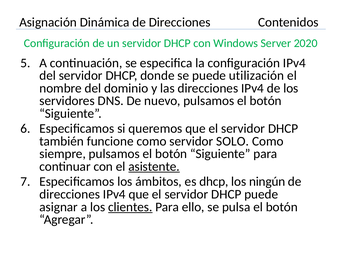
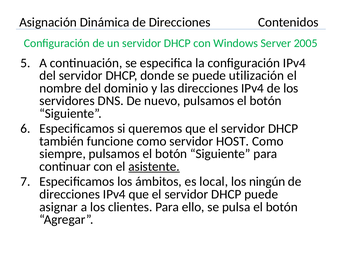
2020: 2020 -> 2005 (306, 43)
SOLO: SOLO -> HOST (233, 141)
es dhcp: dhcp -> local (214, 182)
clientes underline: present -> none (130, 207)
